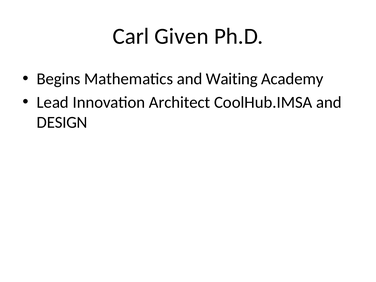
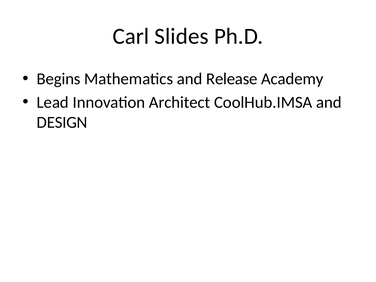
Given: Given -> Slides (181, 36)
Waiting: Waiting -> Release (232, 79)
